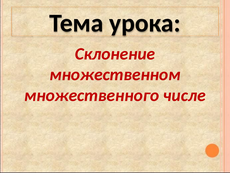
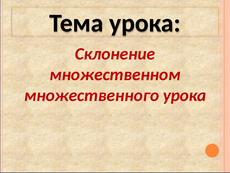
множественного числе: числе -> урока (185, 95)
